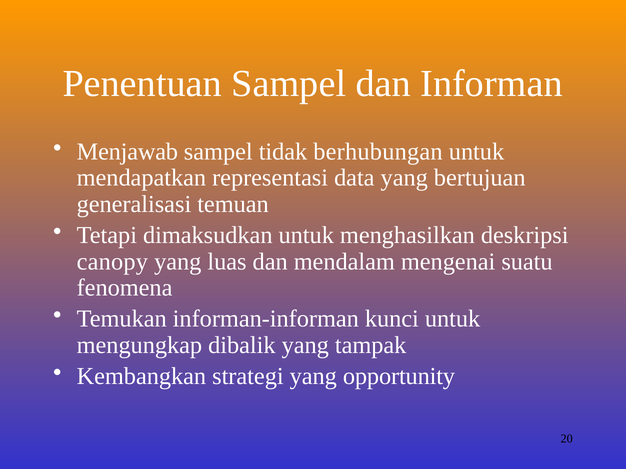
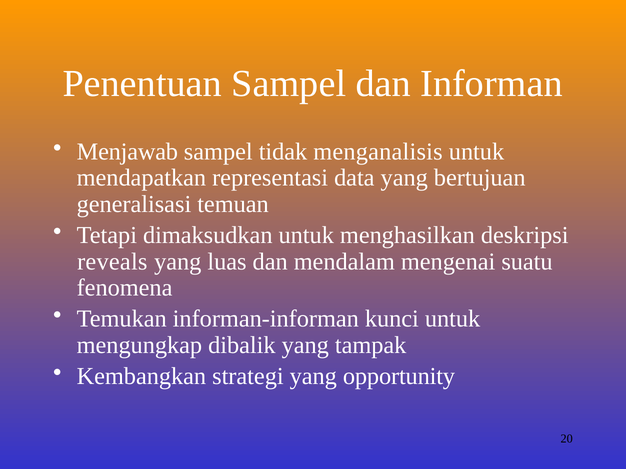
berhubungan: berhubungan -> menganalisis (378, 152)
canopy: canopy -> reveals (112, 262)
